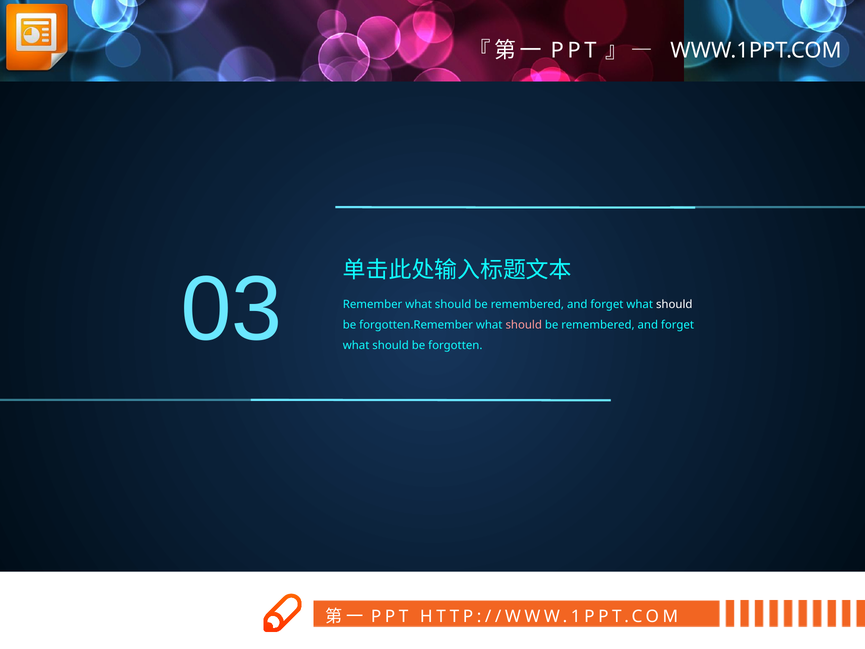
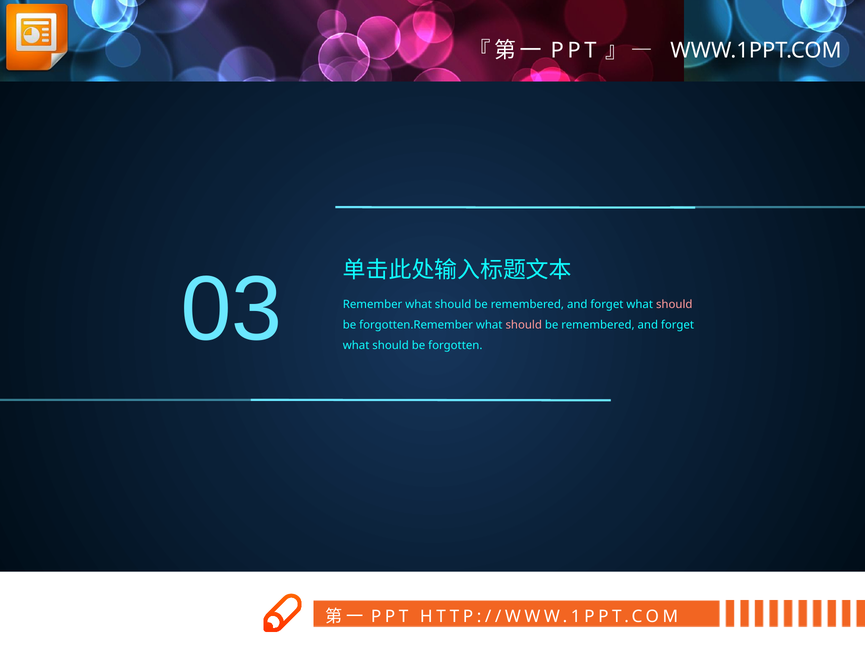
should colour: white -> pink (674, 304)
